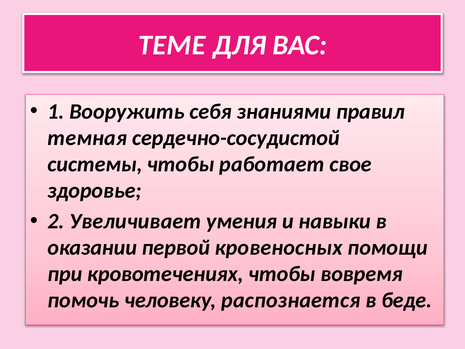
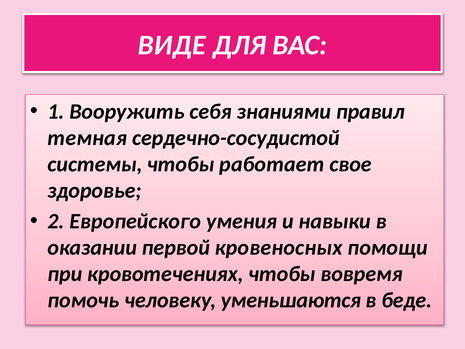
ТЕМЕ: ТЕМЕ -> ВИДЕ (172, 45)
Увеличивает: Увеличивает -> Европейского (135, 221)
распознается: распознается -> уменьшаются (291, 300)
